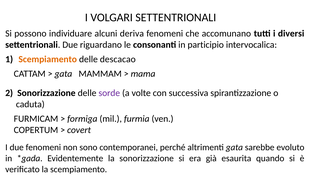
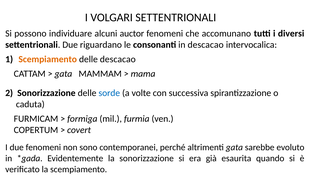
deriva: deriva -> auctor (132, 33)
in participio: participio -> descacao (206, 45)
sorde colour: purple -> blue (109, 93)
